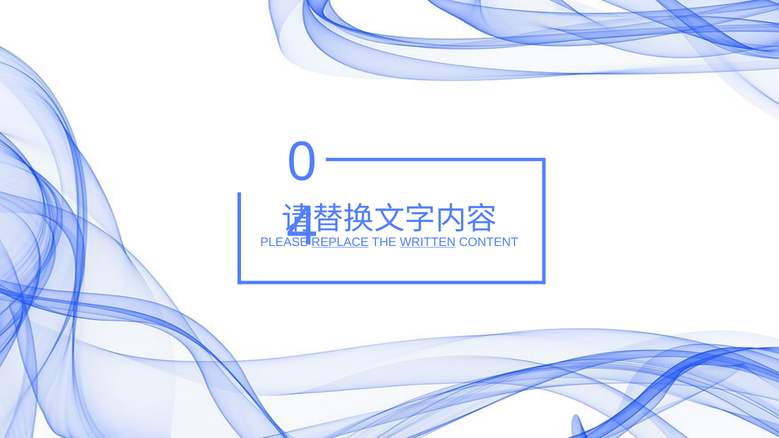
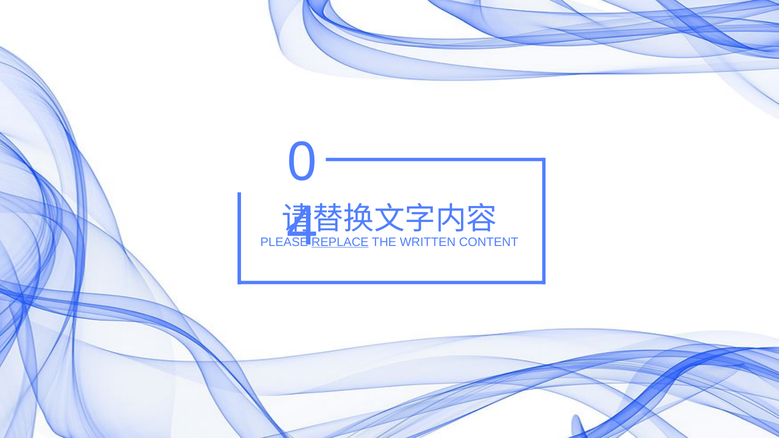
WRITTEN underline: present -> none (428, 242)
